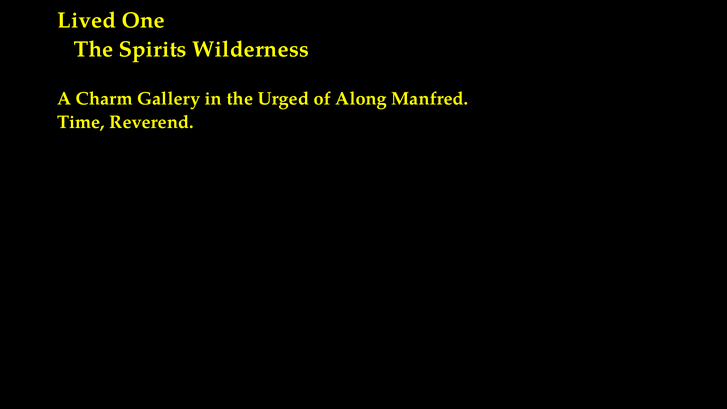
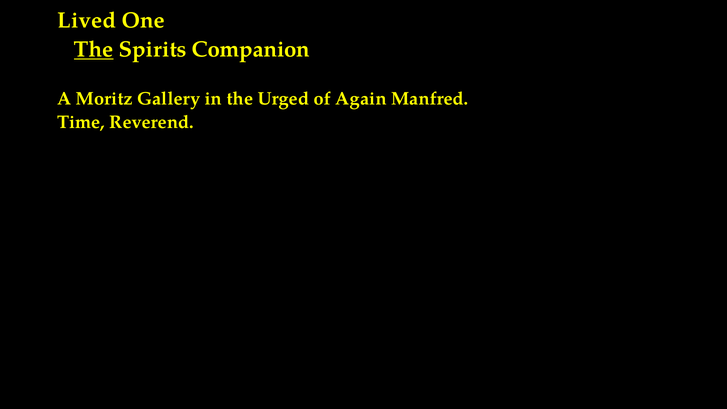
The underline: none -> present (94, 49)
Wilderness: Wilderness -> Companion (251, 49)
Charm: Charm -> Moritz (104, 99)
Along: Along -> Again (361, 99)
